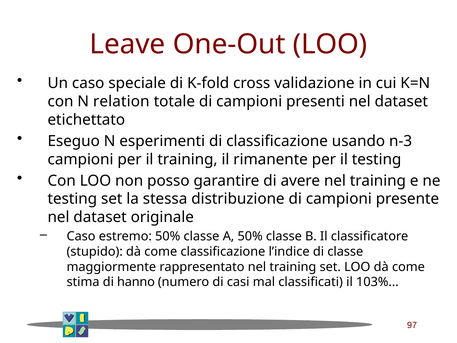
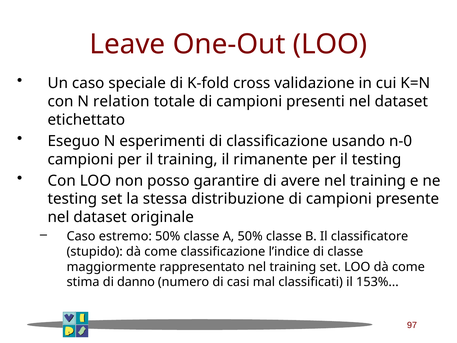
n-3: n-3 -> n-0 (401, 141)
hanno: hanno -> danno (136, 282)
103%: 103% -> 153% (377, 282)
